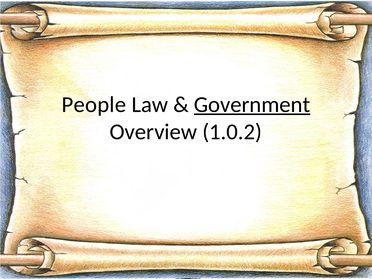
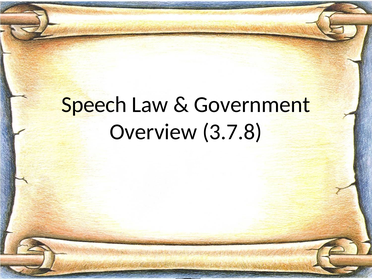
People: People -> Speech (94, 105)
Government underline: present -> none (252, 105)
1.0.2: 1.0.2 -> 3.7.8 (232, 132)
